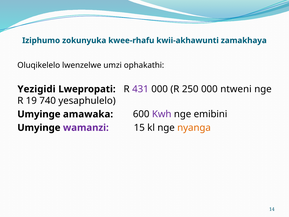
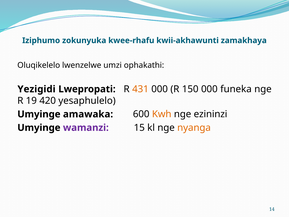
431 colour: purple -> orange (140, 89)
250: 250 -> 150 (190, 89)
ntweni: ntweni -> funeka (236, 89)
740: 740 -> 420 (48, 101)
Kwh colour: purple -> orange (162, 114)
emibini: emibini -> ezininzi (211, 114)
